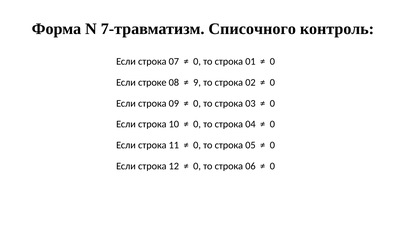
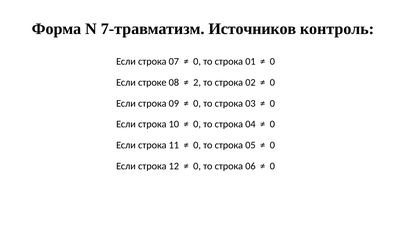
Списочного: Списочного -> Источников (252, 29)
9: 9 -> 2 (197, 83)
